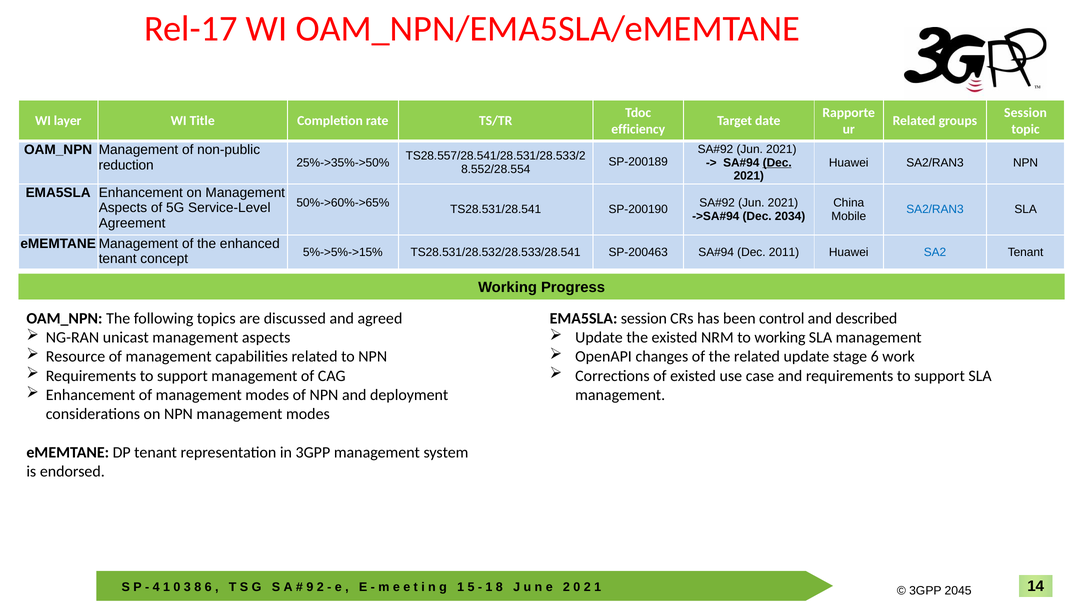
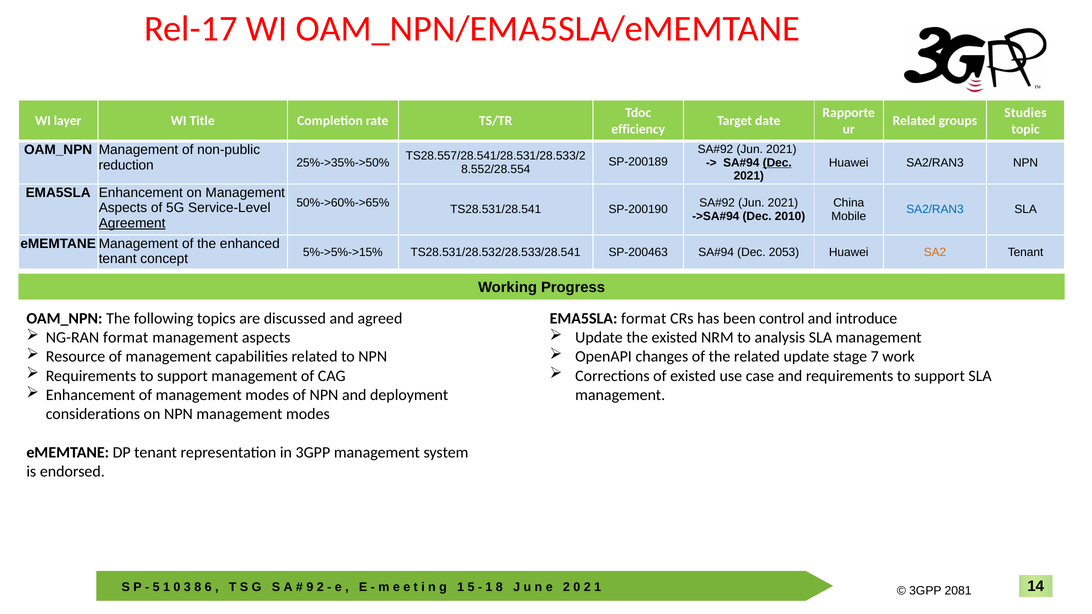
Session: Session -> Studies (1025, 113)
2034: 2034 -> 2010 (790, 216)
Agreement underline: none -> present (132, 223)
2011: 2011 -> 2053 (784, 252)
SA2 colour: blue -> orange (935, 252)
session: session -> format (644, 319)
described: described -> introduce (866, 319)
NG-RAN unicast: unicast -> format (126, 338)
to working: working -> analysis (780, 338)
stage 6: 6 -> 7 (875, 357)
4: 4 -> 5 (156, 587)
2045: 2045 -> 2081 (958, 591)
